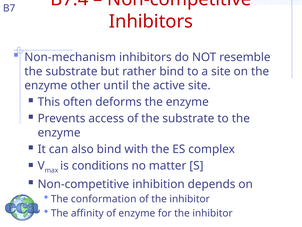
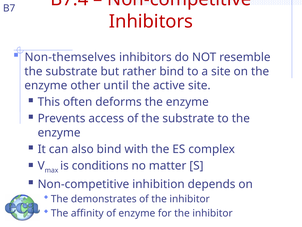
Non-mechanism: Non-mechanism -> Non-themselves (70, 57)
conformation: conformation -> demonstrates (104, 199)
